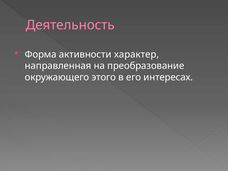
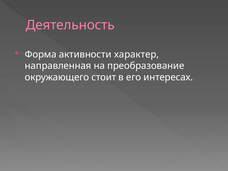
этого: этого -> стоит (104, 77)
